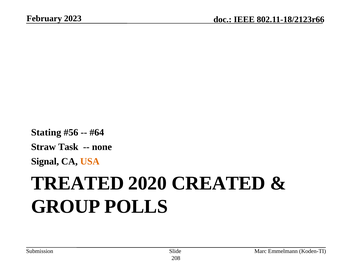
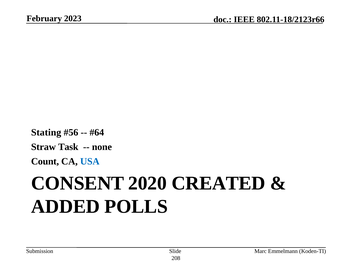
Signal: Signal -> Count (45, 161)
USA colour: orange -> blue (90, 161)
TREATED: TREATED -> CONSENT (78, 183)
GROUP: GROUP -> ADDED (66, 206)
